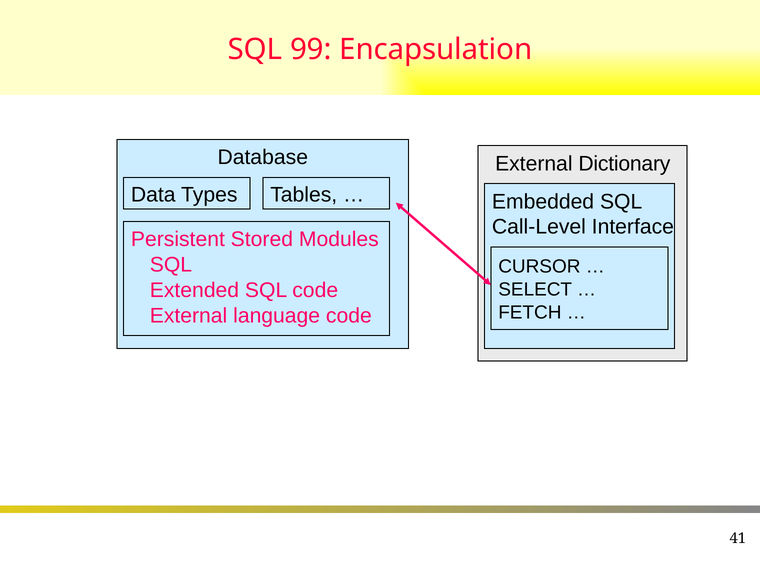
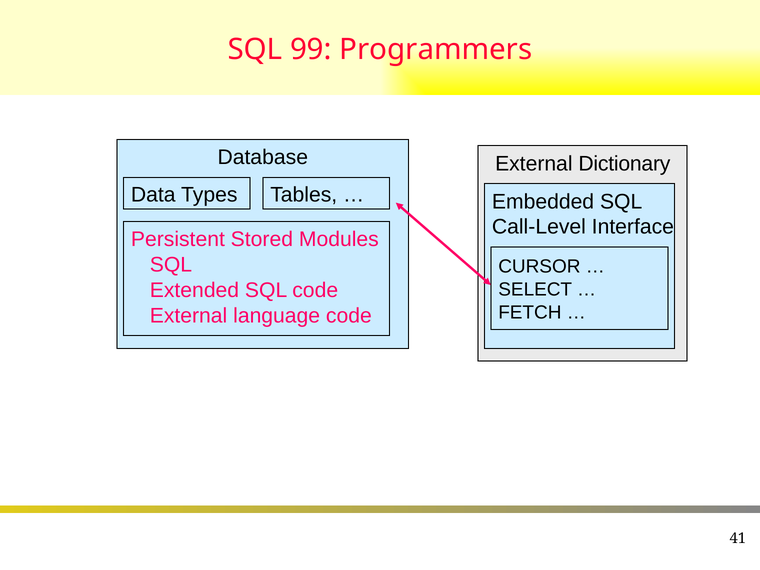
Encapsulation: Encapsulation -> Programmers (436, 50)
